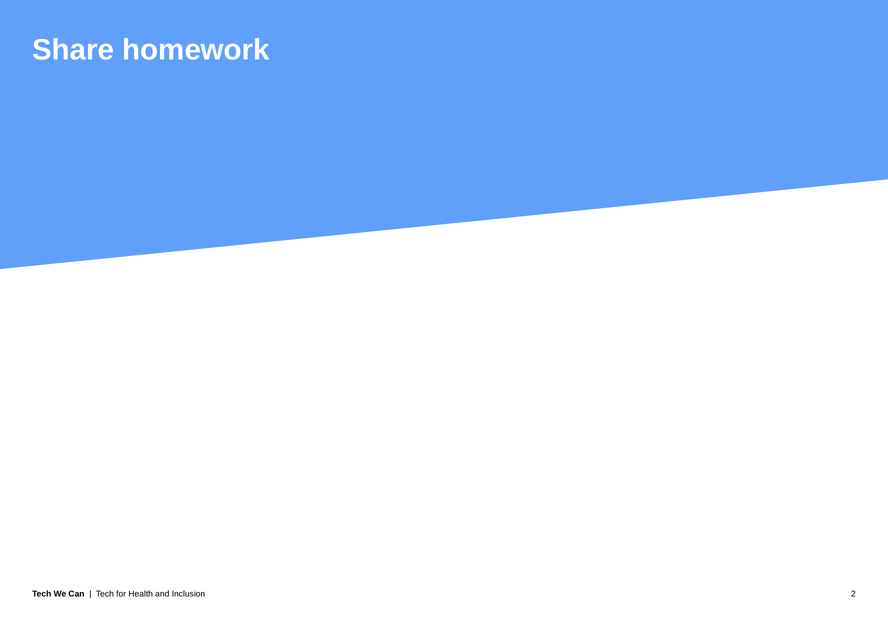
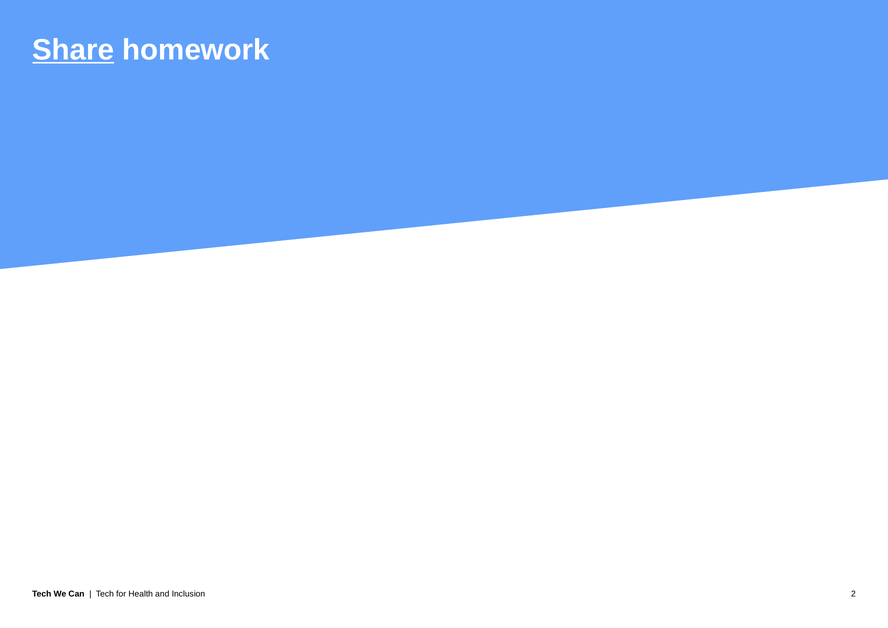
Share underline: none -> present (73, 50)
